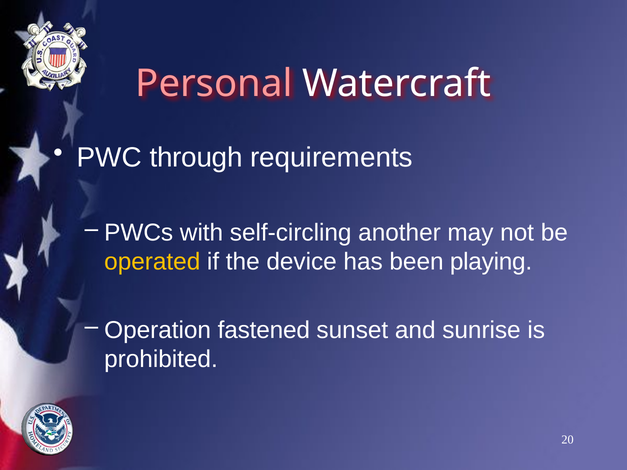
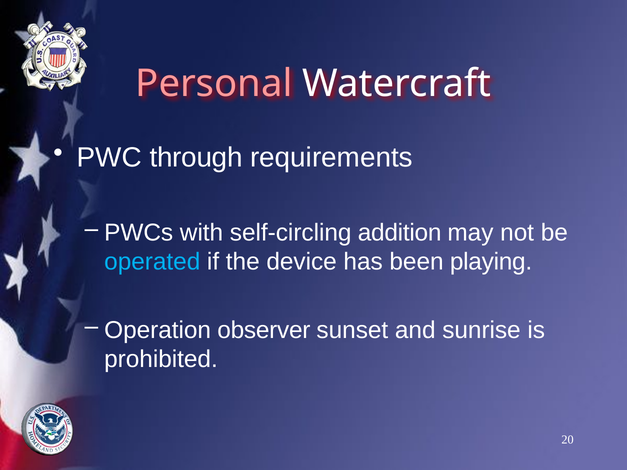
another: another -> addition (400, 233)
operated colour: yellow -> light blue (152, 262)
fastened: fastened -> observer (264, 330)
